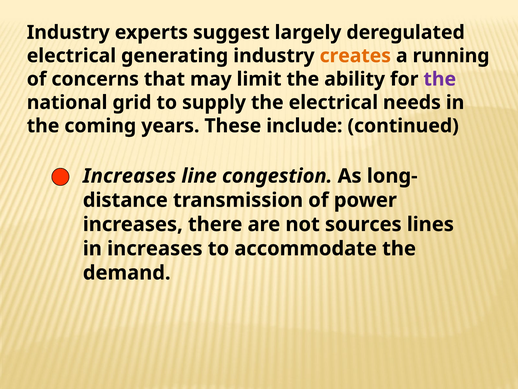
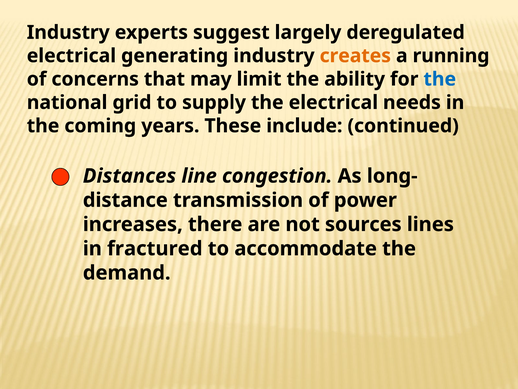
the colour: purple -> blue (440, 79)
Increases: Increases -> Distances (129, 176)
in increases: increases -> fractured (155, 248)
